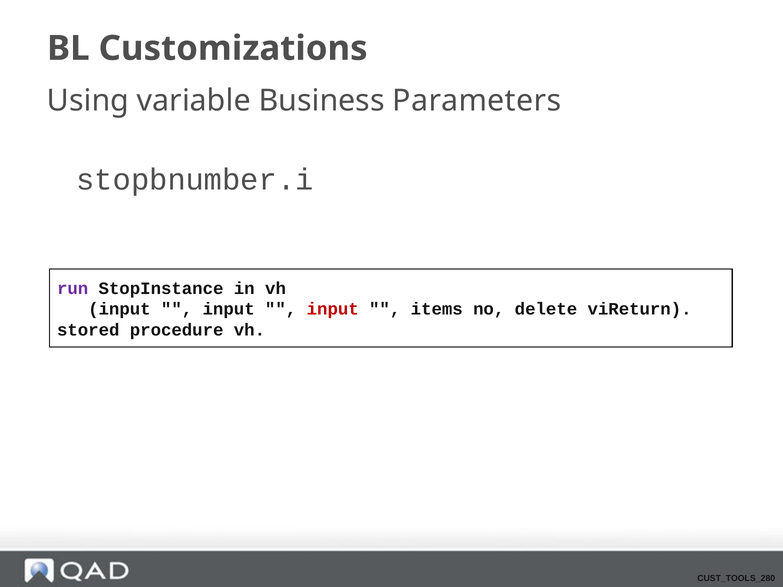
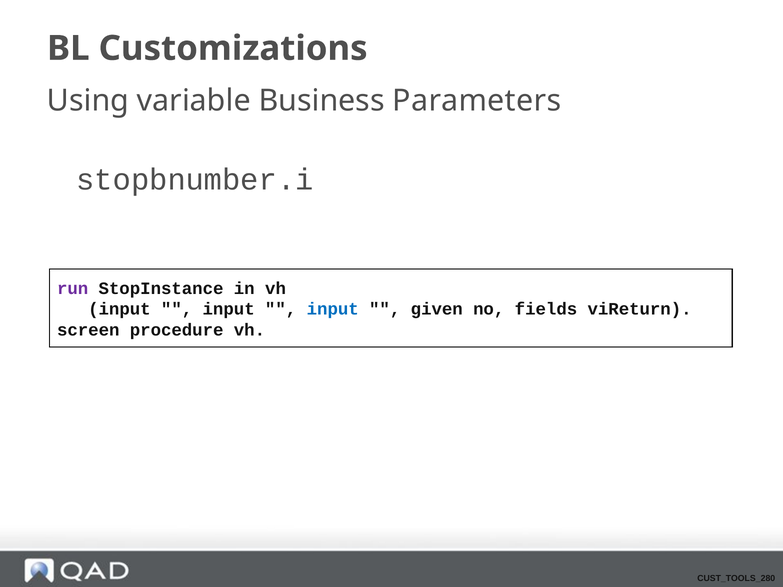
input colour: red -> blue (333, 309)
items: items -> given (437, 309)
delete: delete -> fields (546, 309)
stored: stored -> screen (88, 330)
